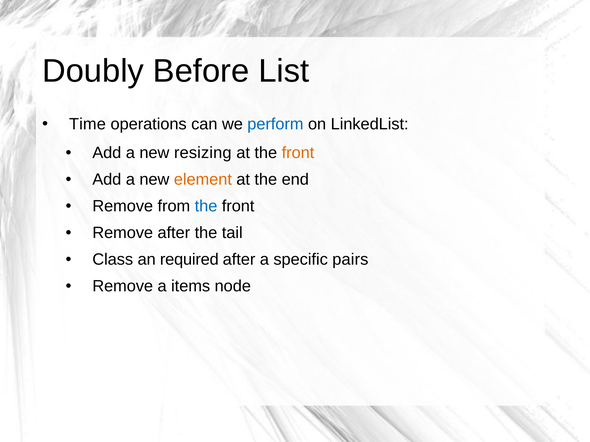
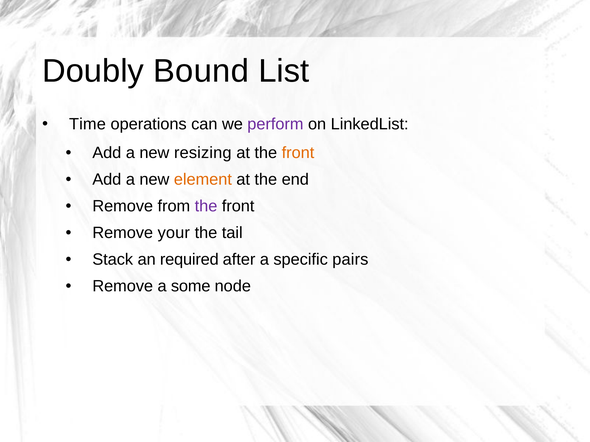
Before: Before -> Bound (201, 71)
perform colour: blue -> purple (275, 124)
the colour: blue -> purple (206, 206)
Remove after: after -> your (174, 233)
Class: Class -> Stack (113, 260)
items: items -> some (191, 286)
